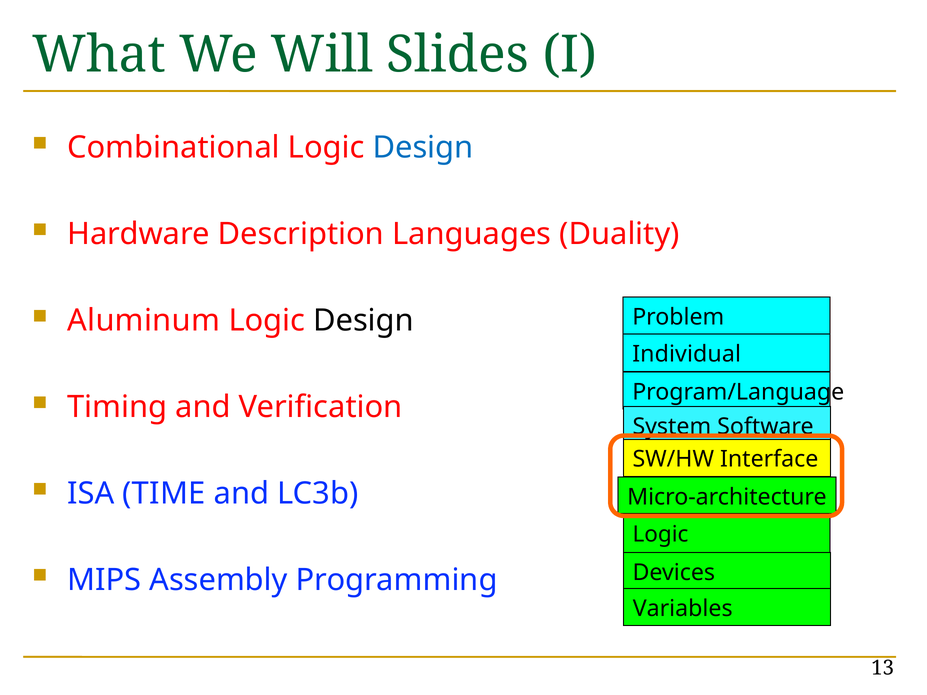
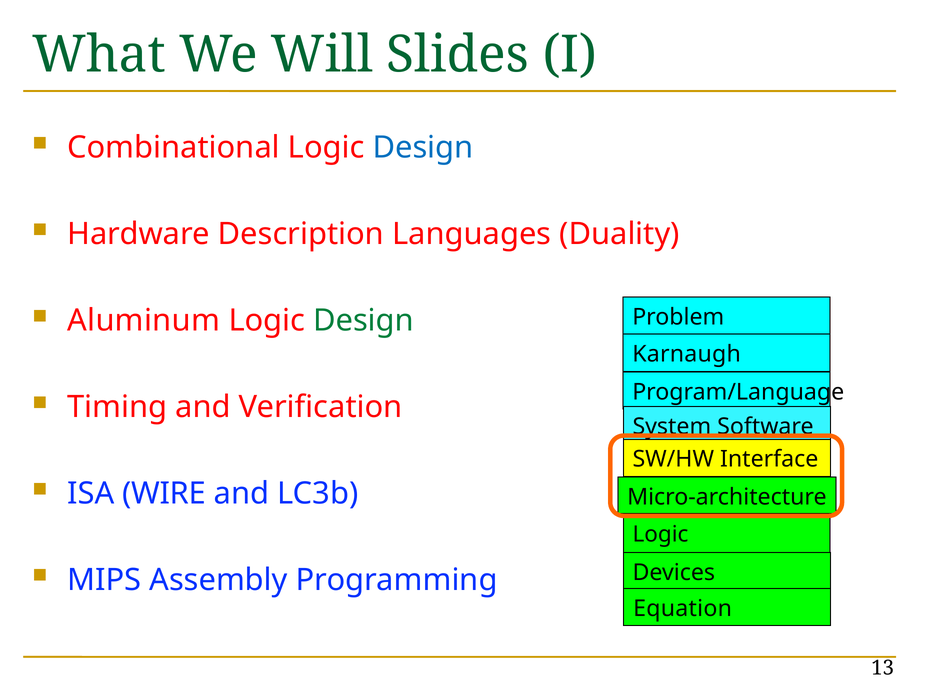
Design colour: black -> green (364, 321)
Individual: Individual -> Karnaugh (687, 354)
TIME: TIME -> WIRE (164, 494)
Variables: Variables -> Equation (683, 609)
